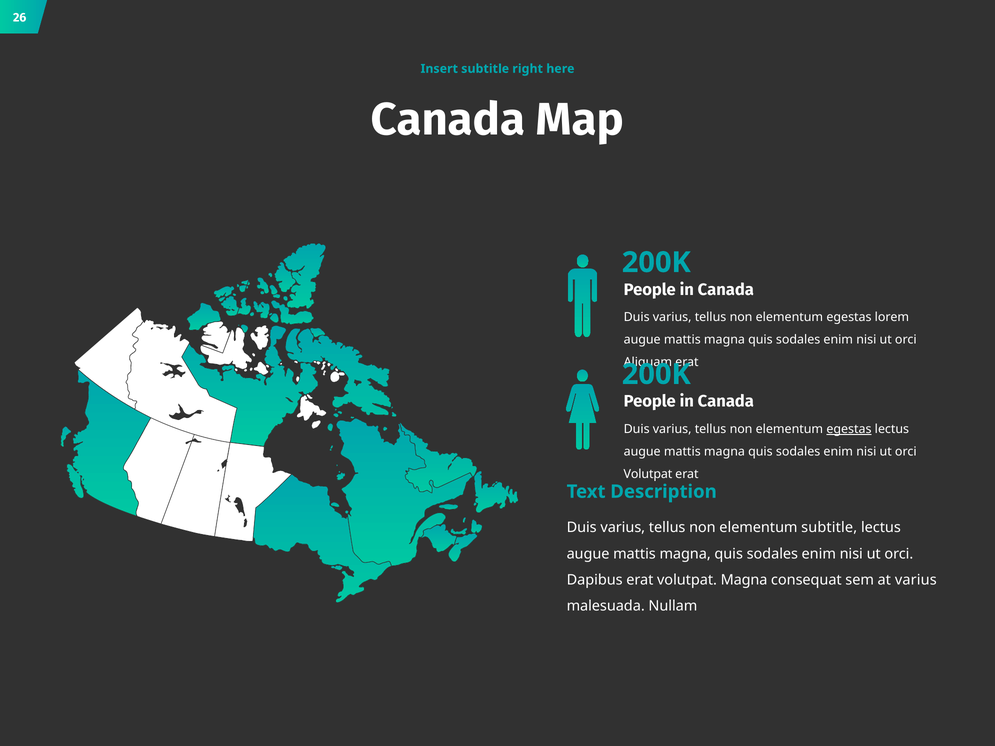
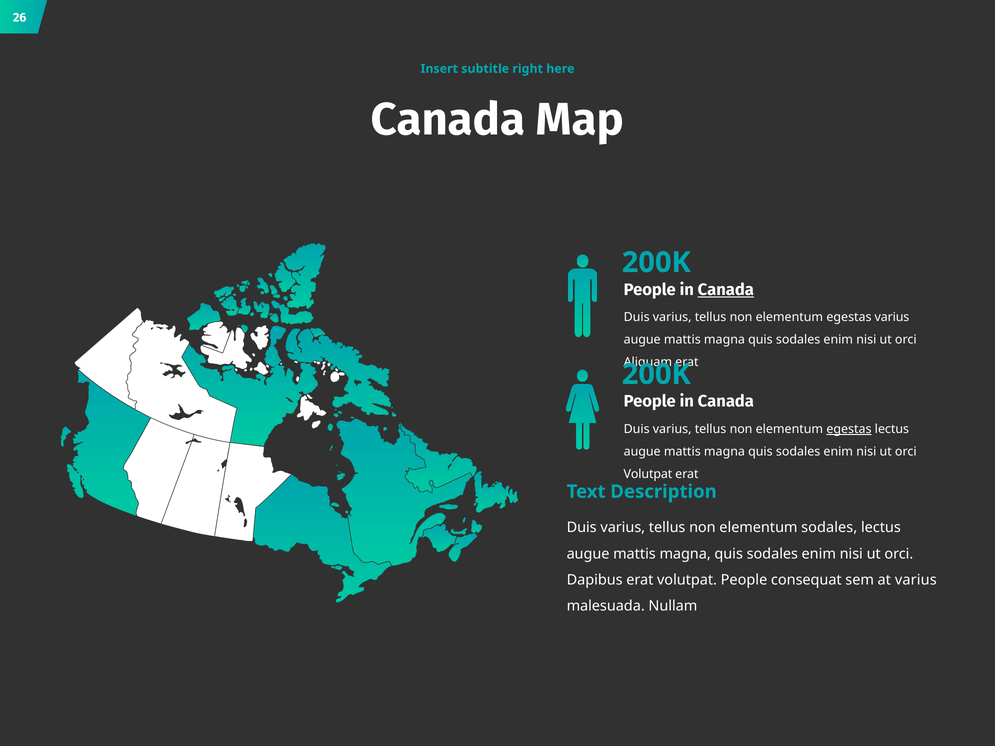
Canada underline: none -> present (726, 290)
egestas lorem: lorem -> varius (892, 317)
elementum subtitle: subtitle -> sodales (829, 528)
volutpat Magna: Magna -> People (744, 580)
